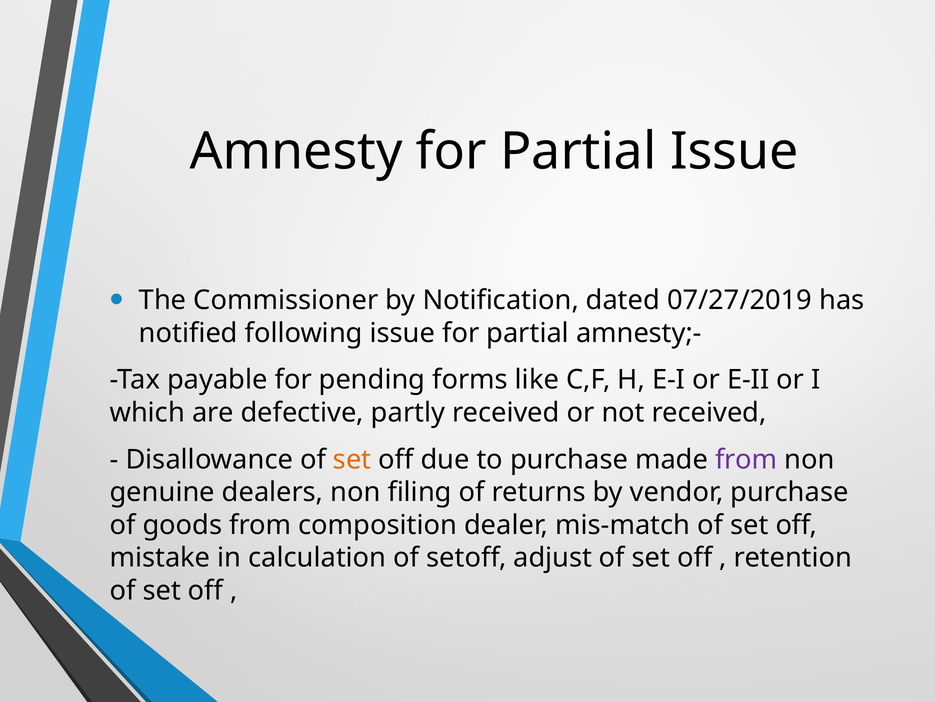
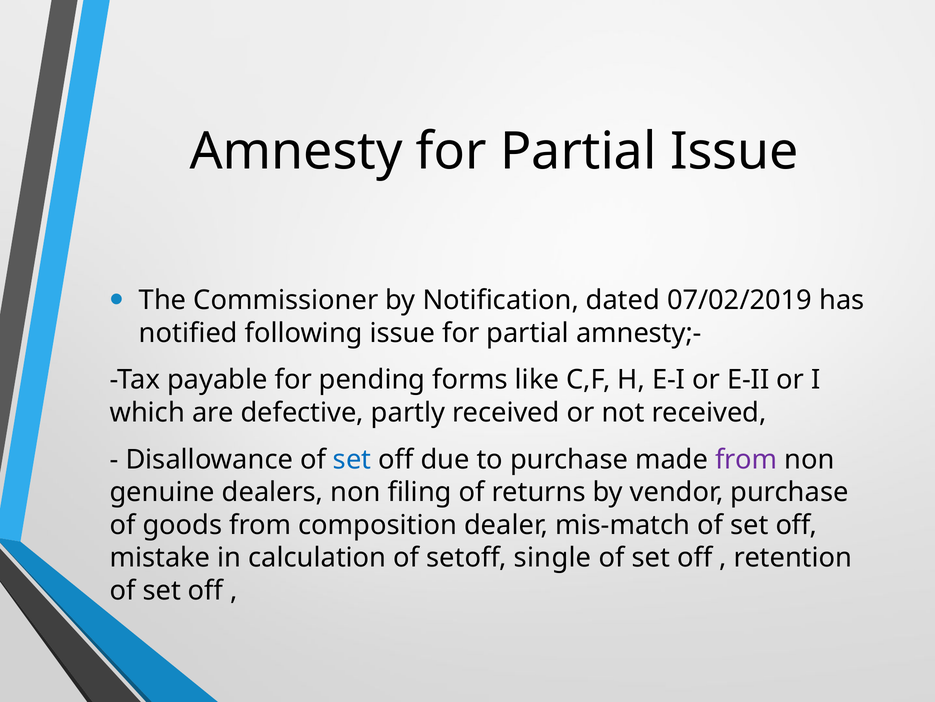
07/27/2019: 07/27/2019 -> 07/02/2019 (740, 300)
set colour: orange -> blue (352, 459)
adjust: adjust -> single (553, 557)
